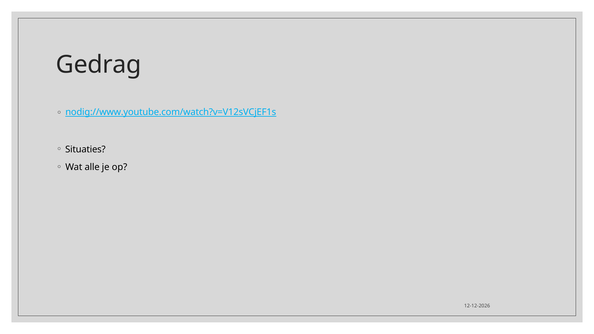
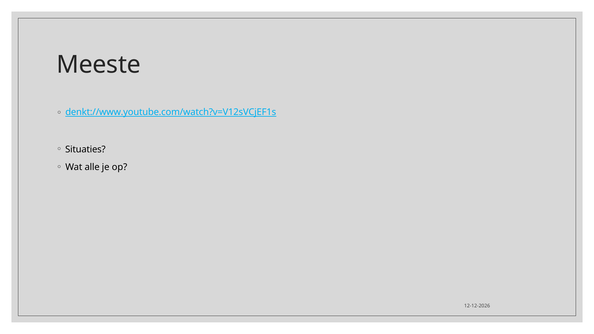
Gedrag: Gedrag -> Meeste (99, 65)
nodig://www.youtube.com/watch?v=V12sVCjEF1s: nodig://www.youtube.com/watch?v=V12sVCjEF1s -> denkt://www.youtube.com/watch?v=V12sVCjEF1s (171, 112)
